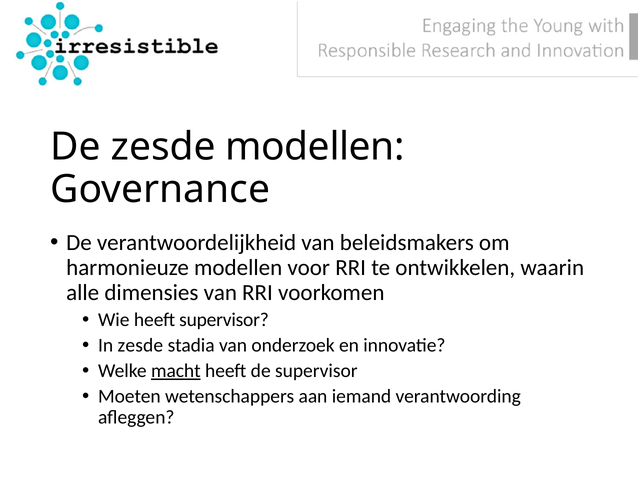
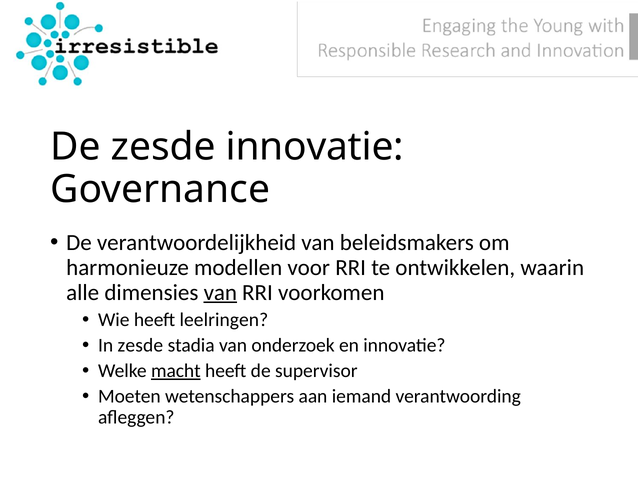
zesde modellen: modellen -> innovatie (315, 147)
van underline: none -> present (220, 292)
heeft supervisor: supervisor -> leelringen (224, 320)
